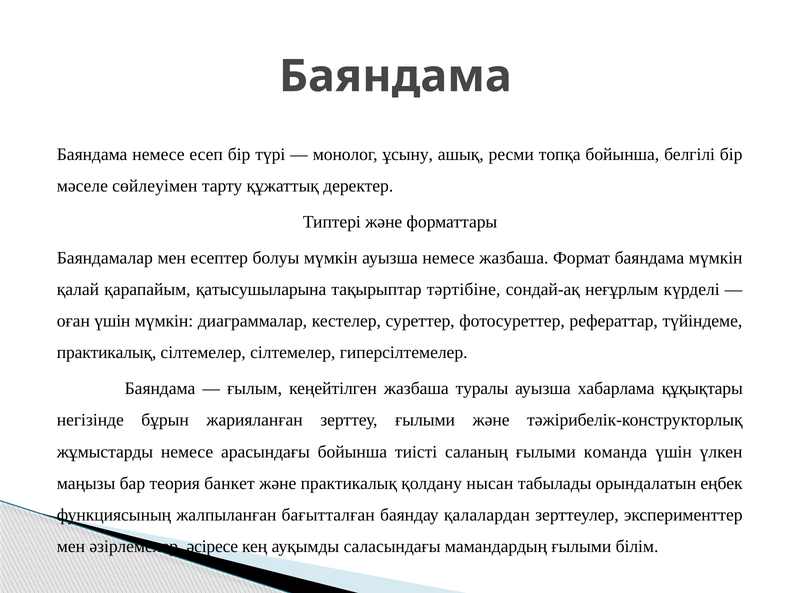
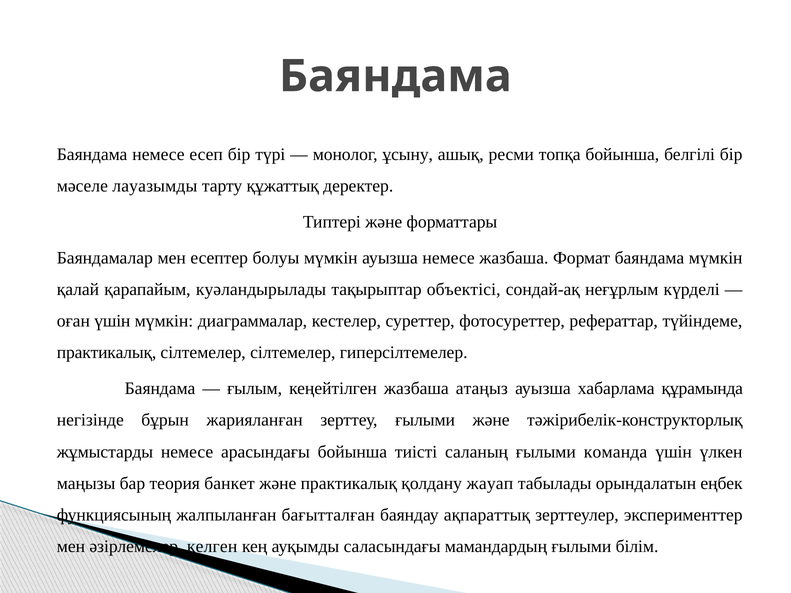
сөйлеуімен: сөйлеуімен -> лауазымды (155, 186)
қатысушыларына: қатысушыларына -> куәландырылады (261, 290)
тәртібіне: тәртібіне -> объектісі (464, 290)
туралы: туралы -> атаңыз (482, 389)
құқықтары: құқықтары -> құрамында (702, 389)
нысан: нысан -> жауап (490, 484)
қалалардан: қалалардан -> ақпараттық (487, 515)
әсіресе: әсіресе -> келген (212, 547)
